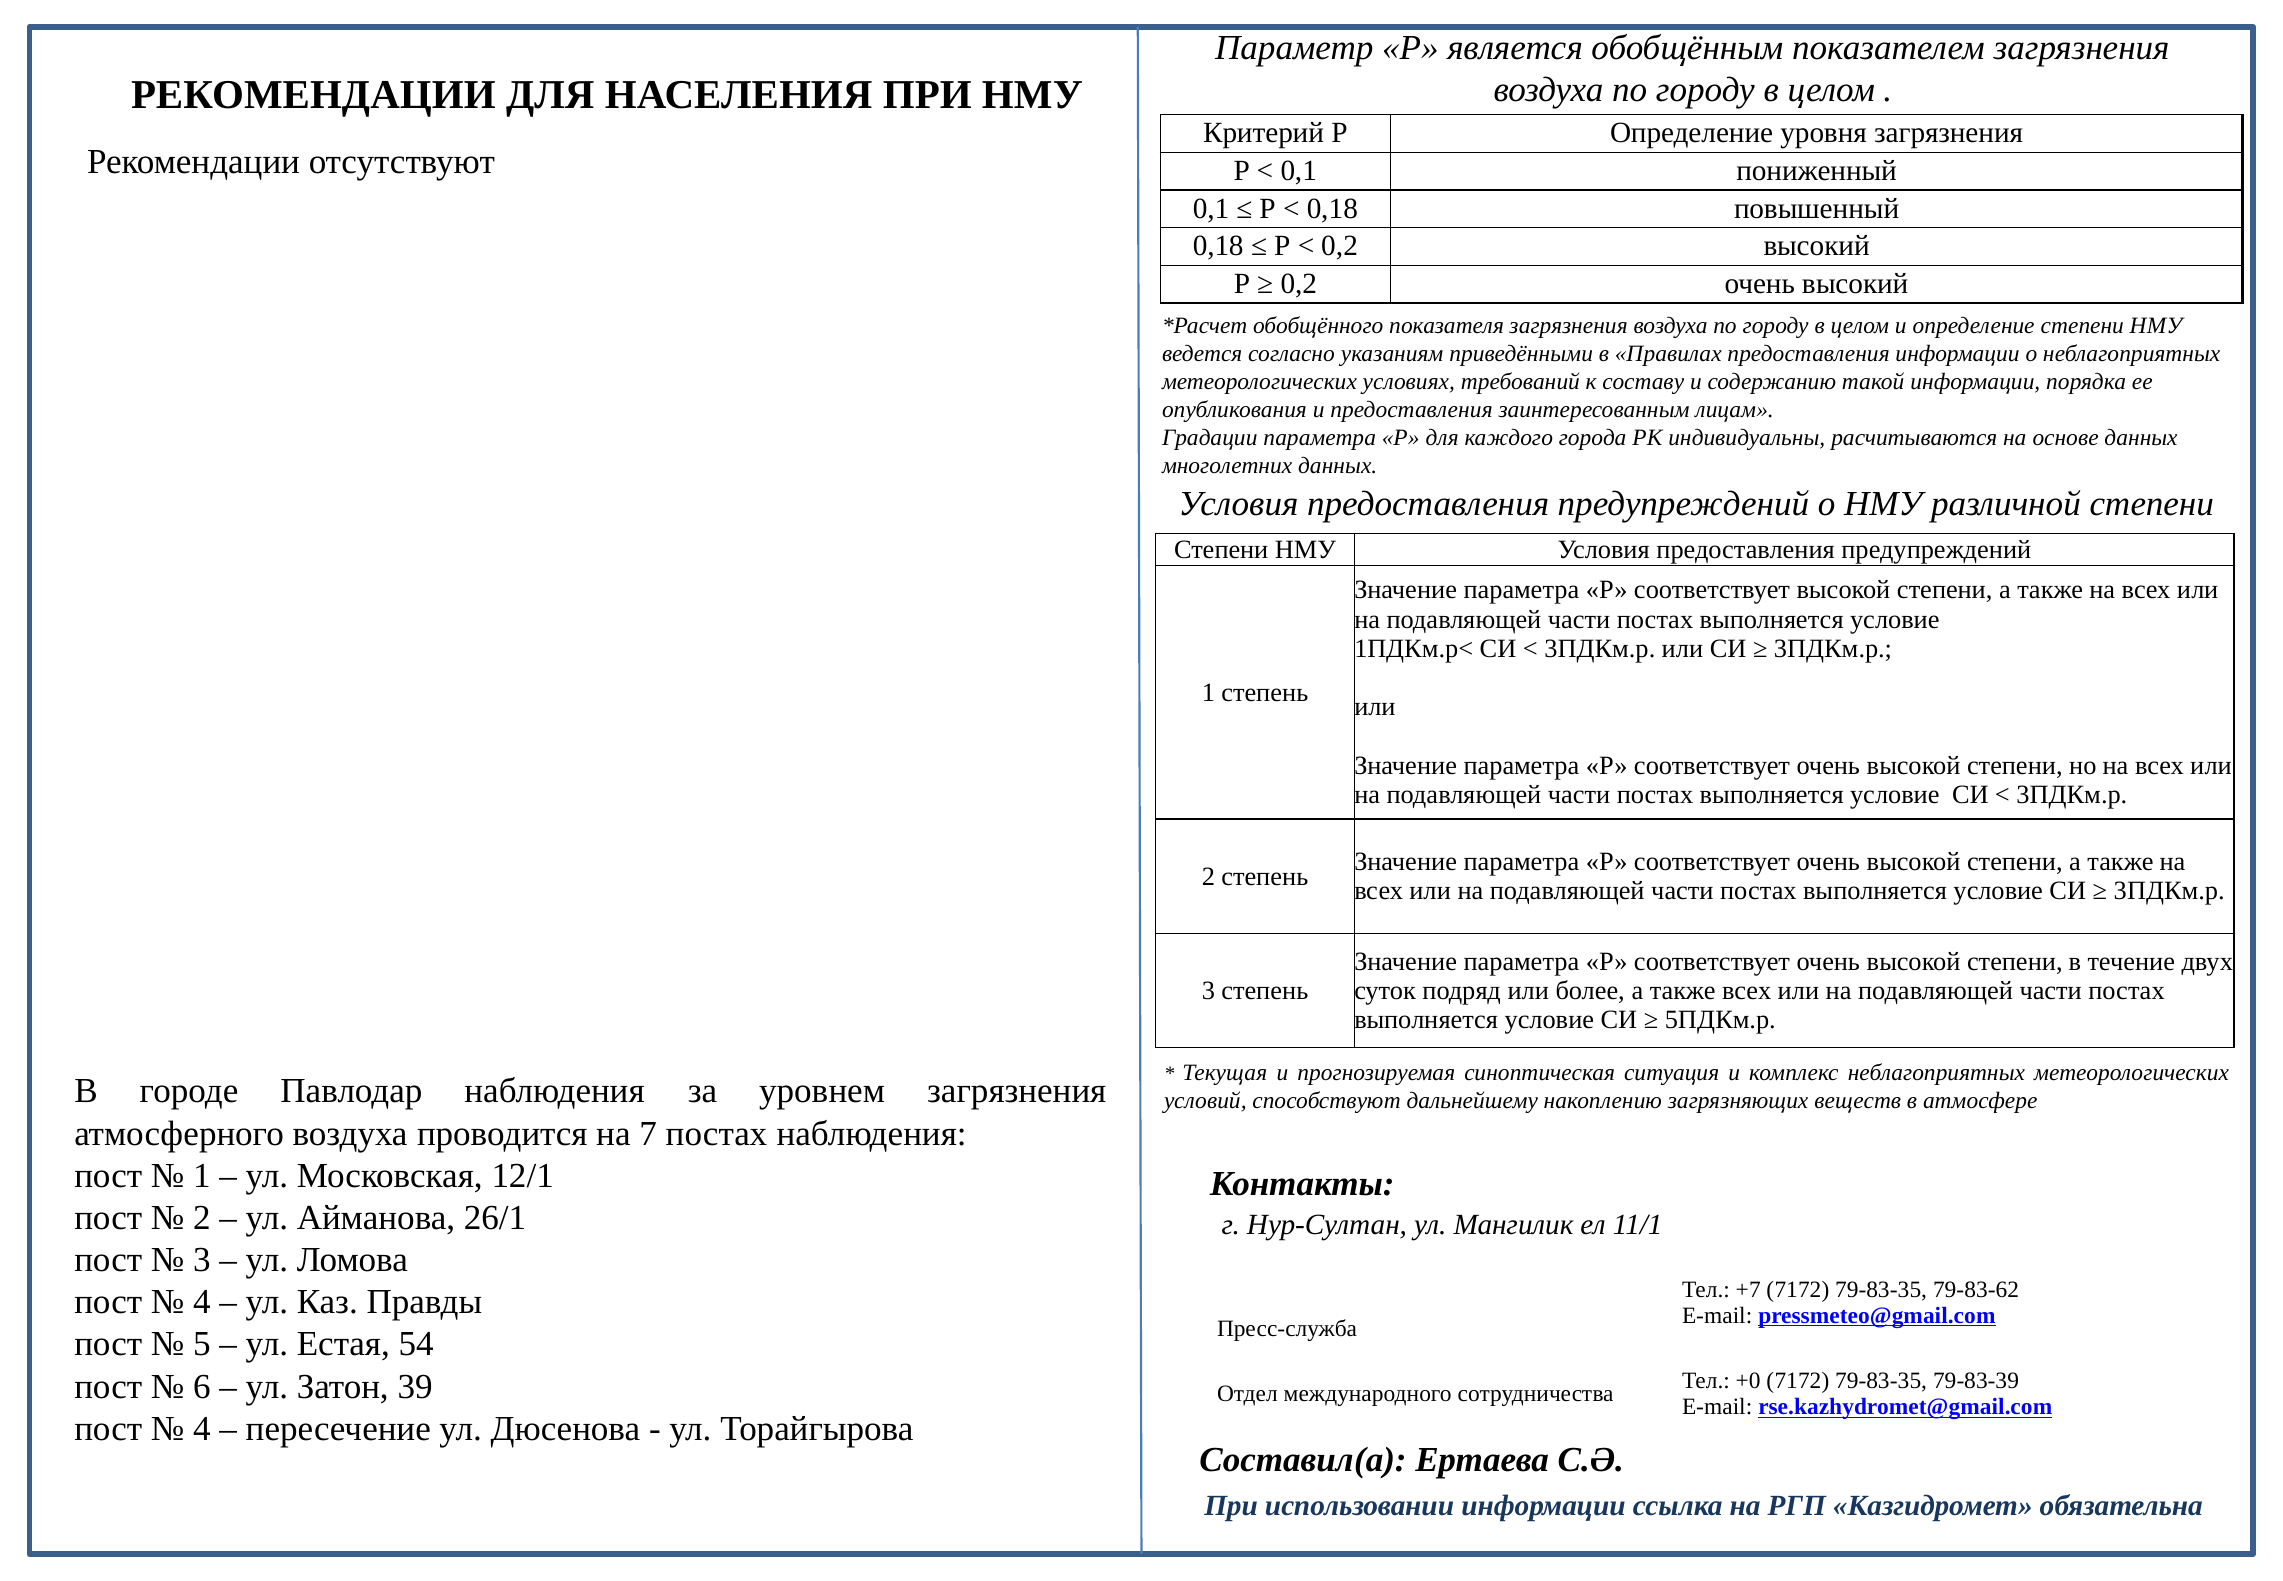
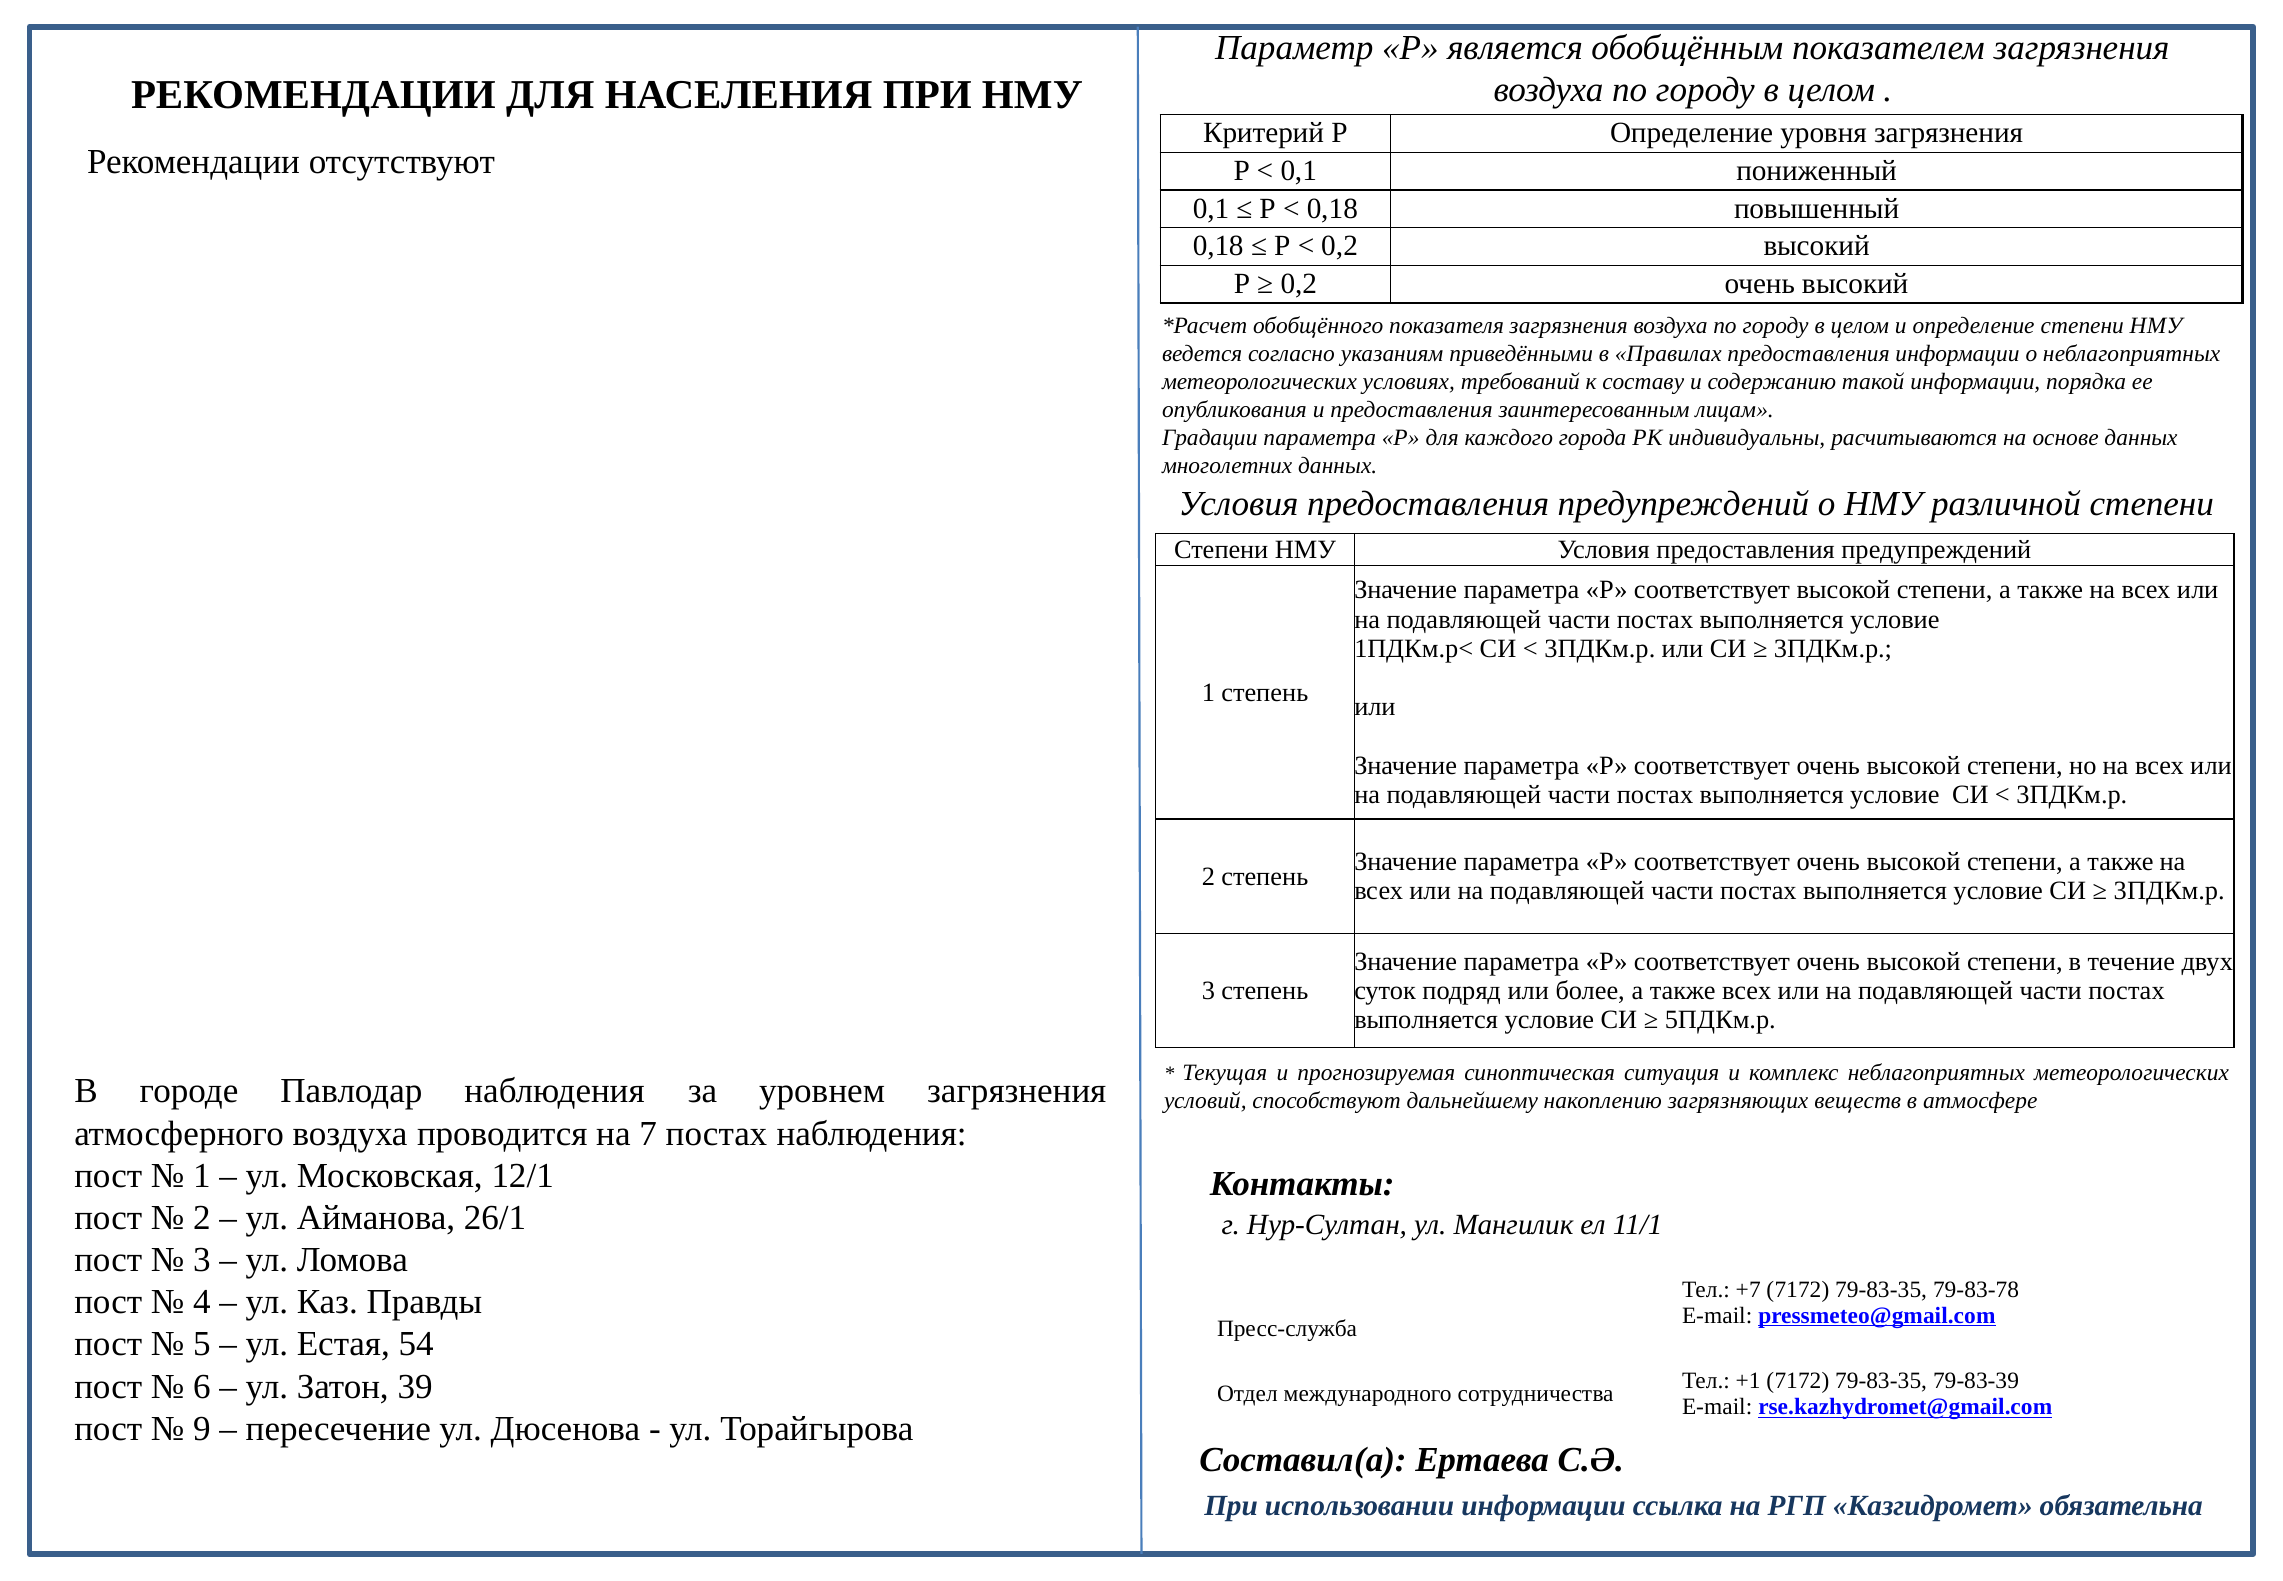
79-83-62: 79-83-62 -> 79-83-78 (1976, 1289)
+0: +0 -> +1 (1748, 1380)
4: 4 -> 9 (202, 1428)
